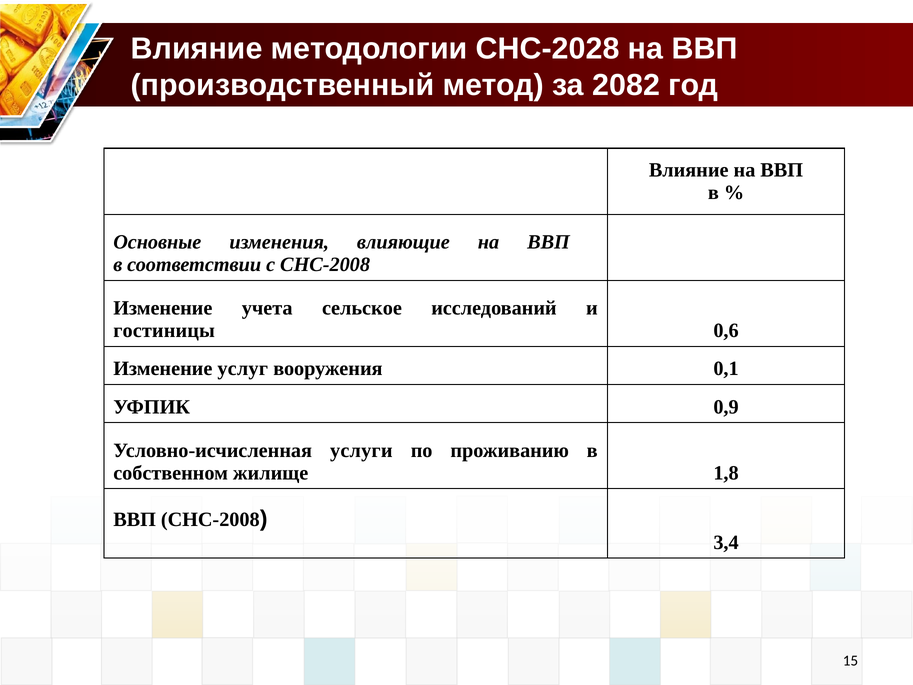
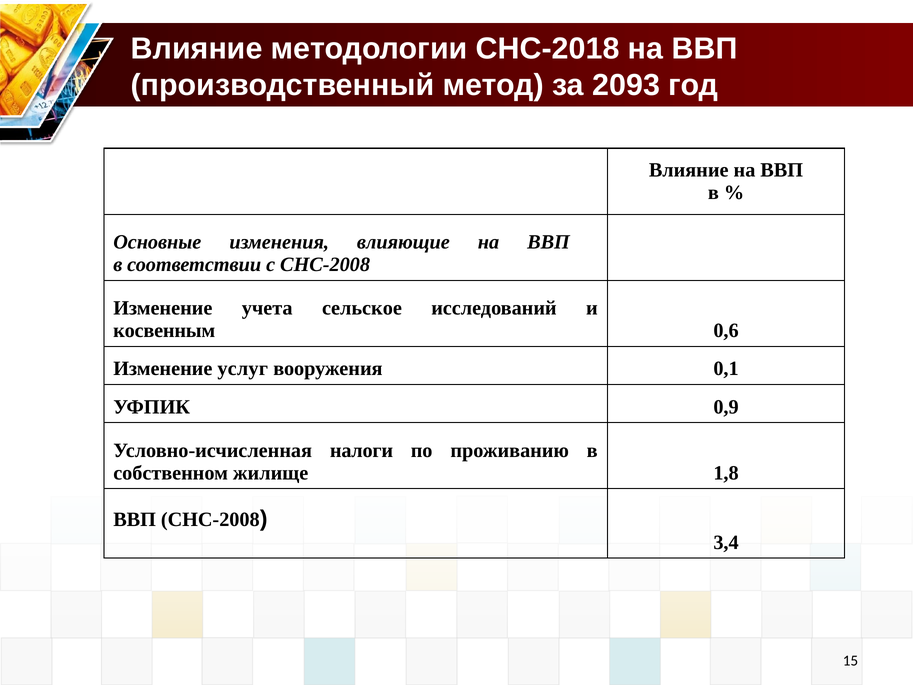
СНС-2028: СНС-2028 -> СНС-2018 (548, 49)
2082: 2082 -> 2093 (626, 85)
гостиницы: гостиницы -> косвенным (164, 331)
услуги: услуги -> налоги (362, 450)
